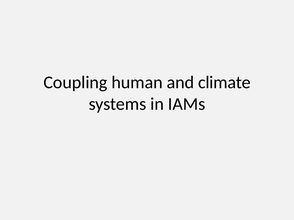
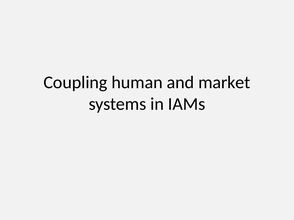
climate: climate -> market (224, 83)
